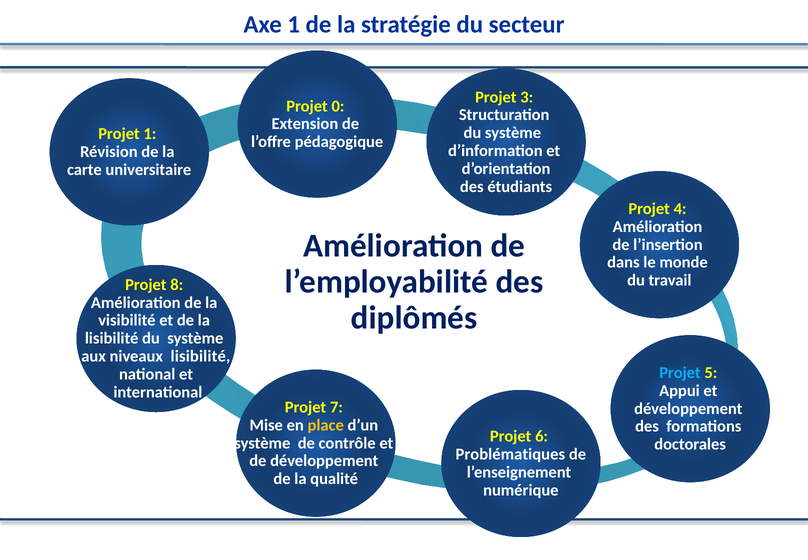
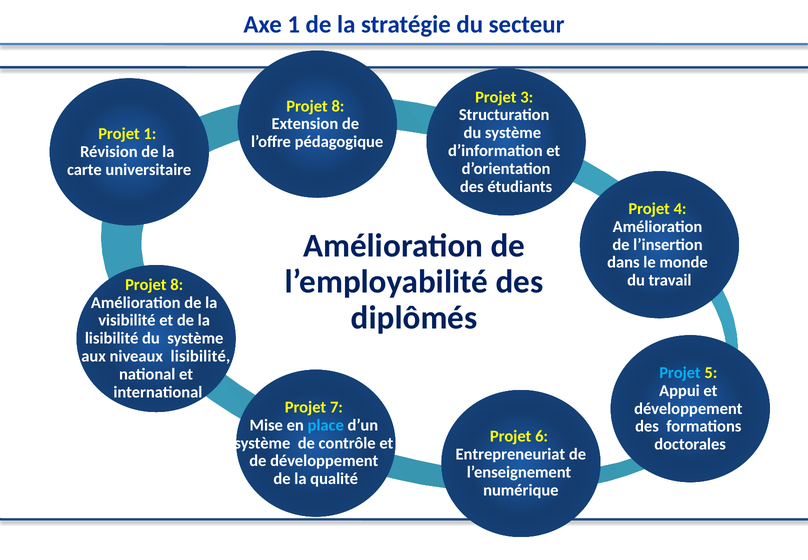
0: 0 -> 8 (338, 106)
place colour: yellow -> light blue (326, 425)
Problématiques: Problématiques -> Entrepreneuriat (510, 454)
